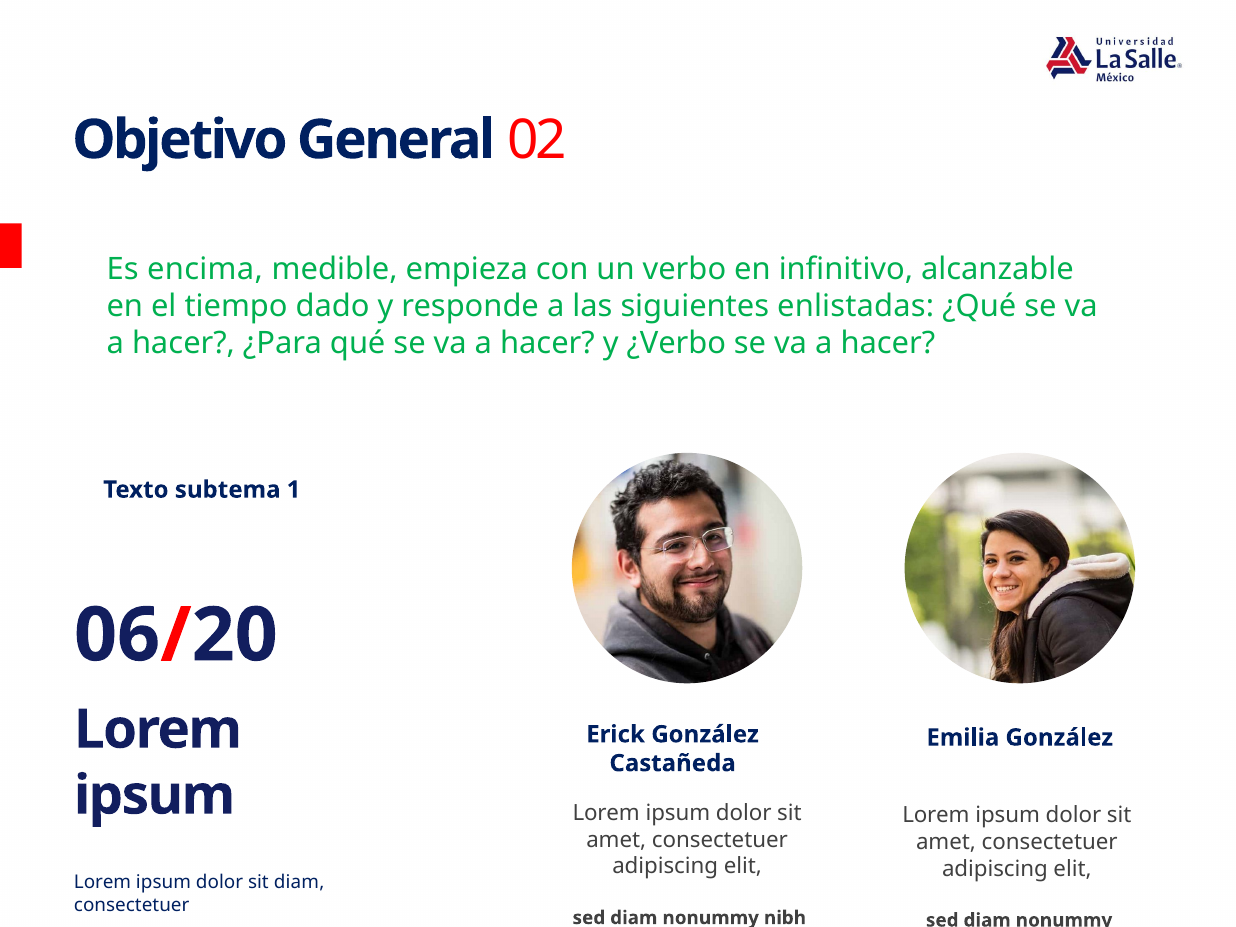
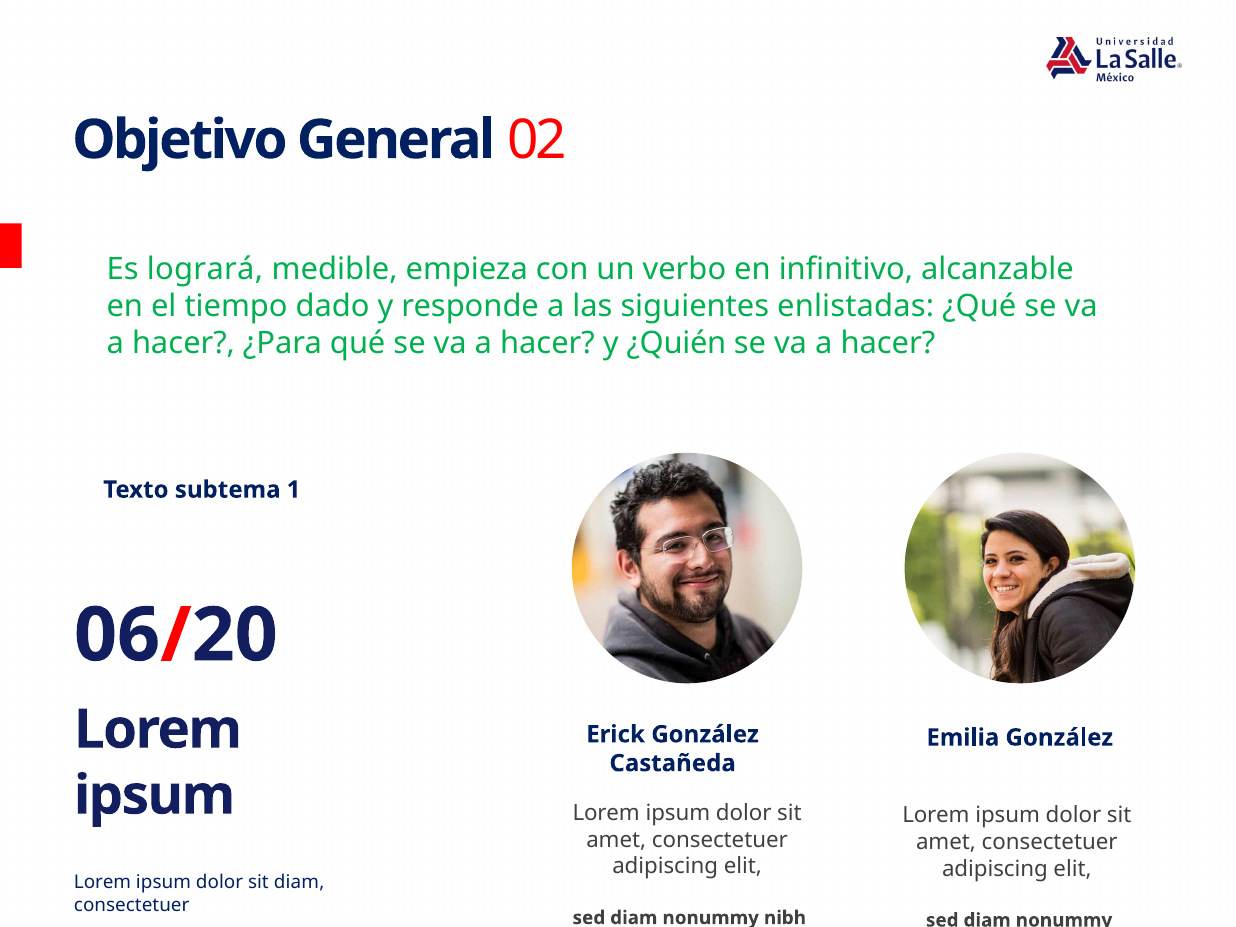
encima: encima -> logrará (205, 270)
¿Verbo: ¿Verbo -> ¿Quién (676, 344)
